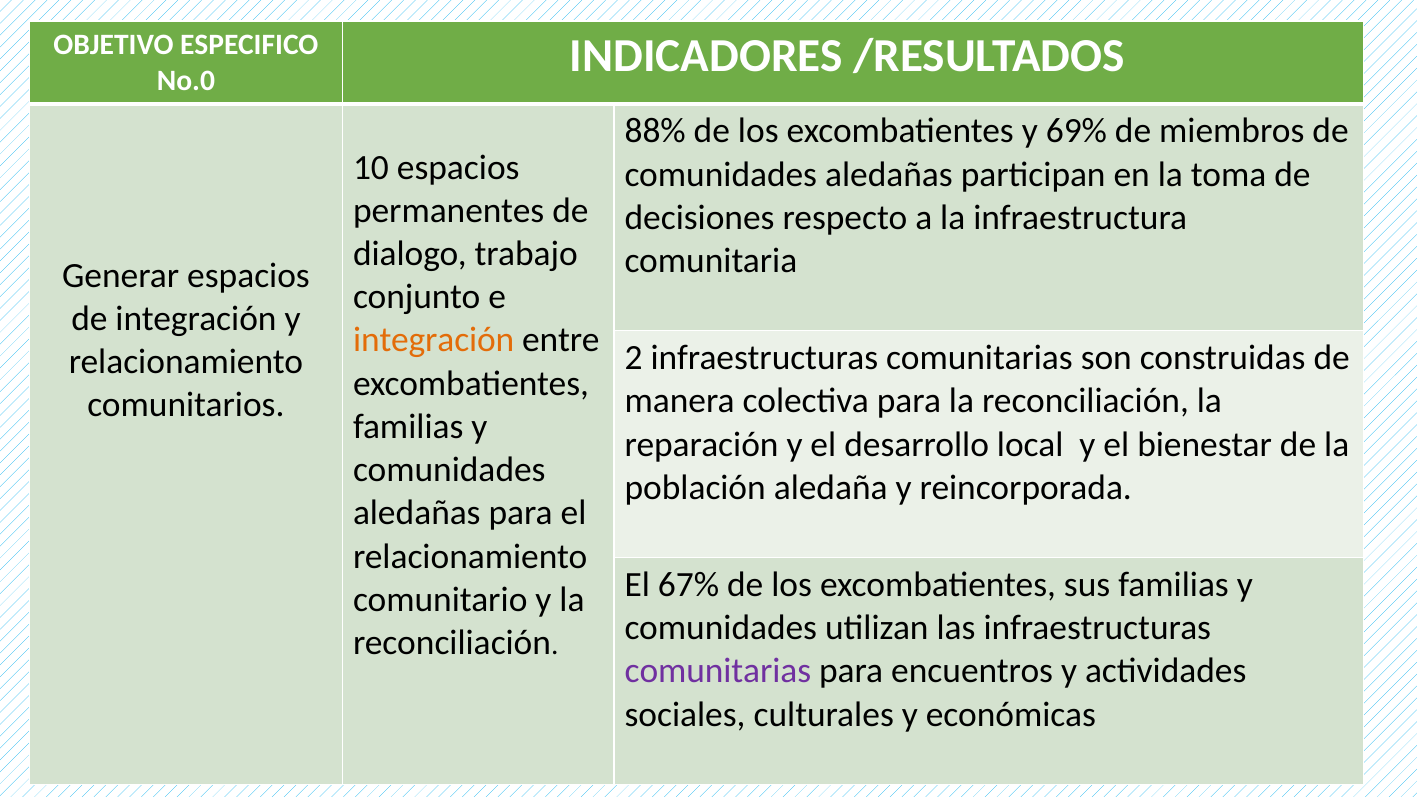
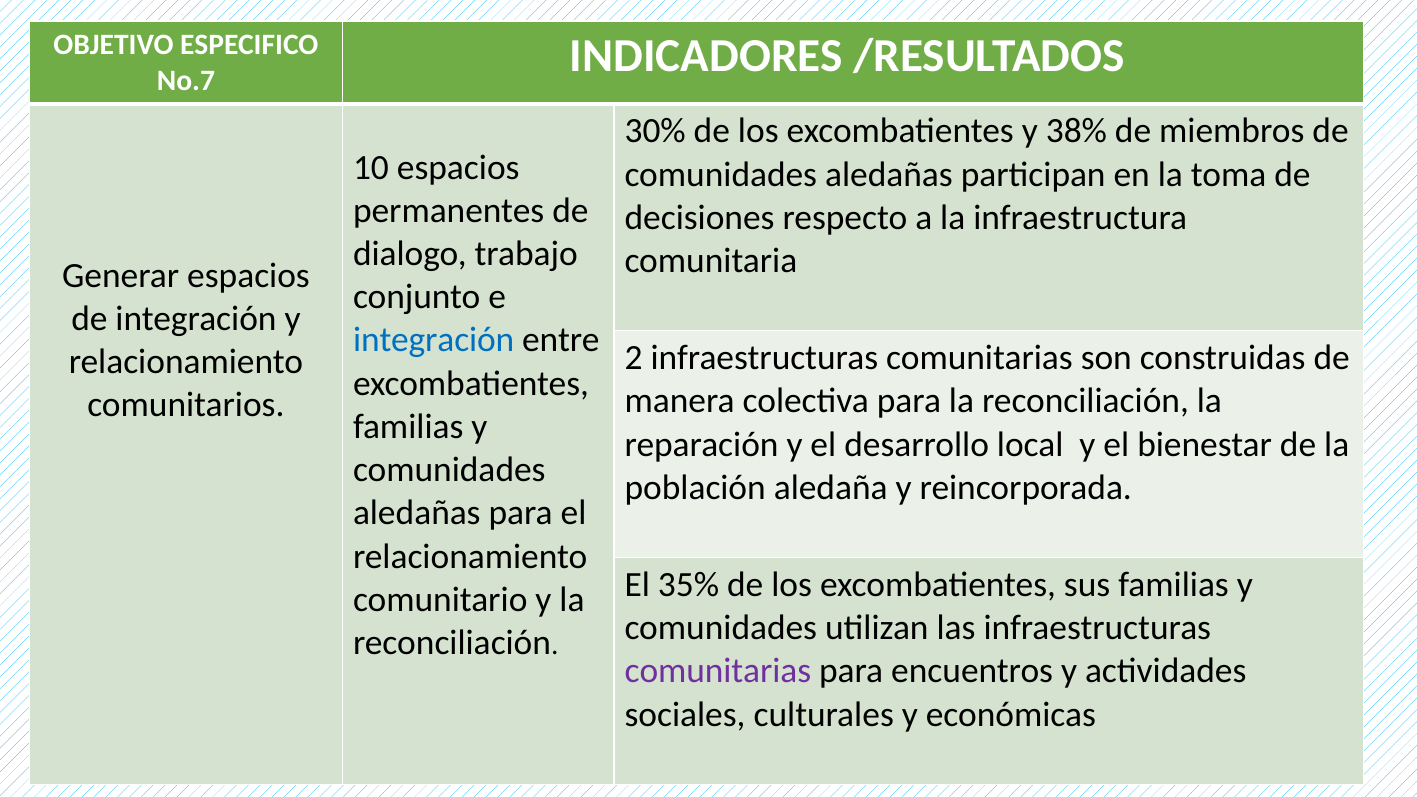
No.0: No.0 -> No.7 (186, 81)
88%: 88% -> 30% (655, 131)
69%: 69% -> 38% (1076, 131)
integración colour: orange -> blue (434, 340)
67%: 67% -> 35% (689, 585)
